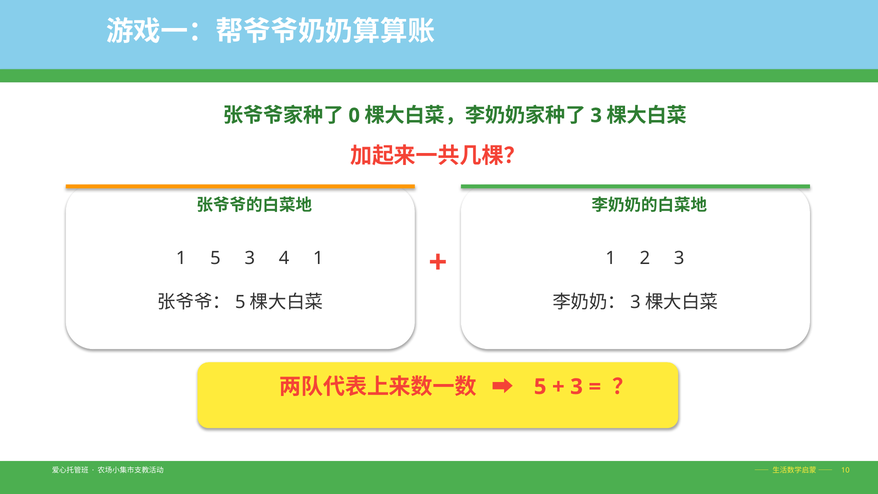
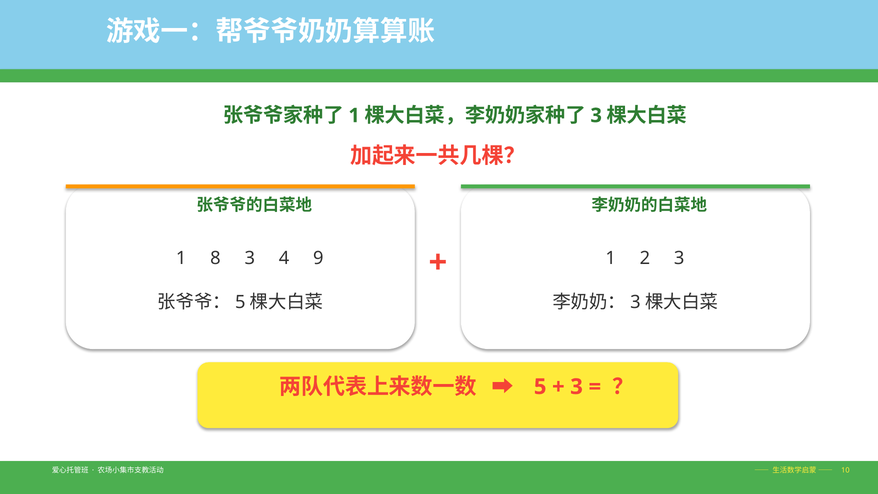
0: 0 -> 1 (354, 115)
1 5: 5 -> 8 (215, 258)
4 1: 1 -> 9 (318, 258)
